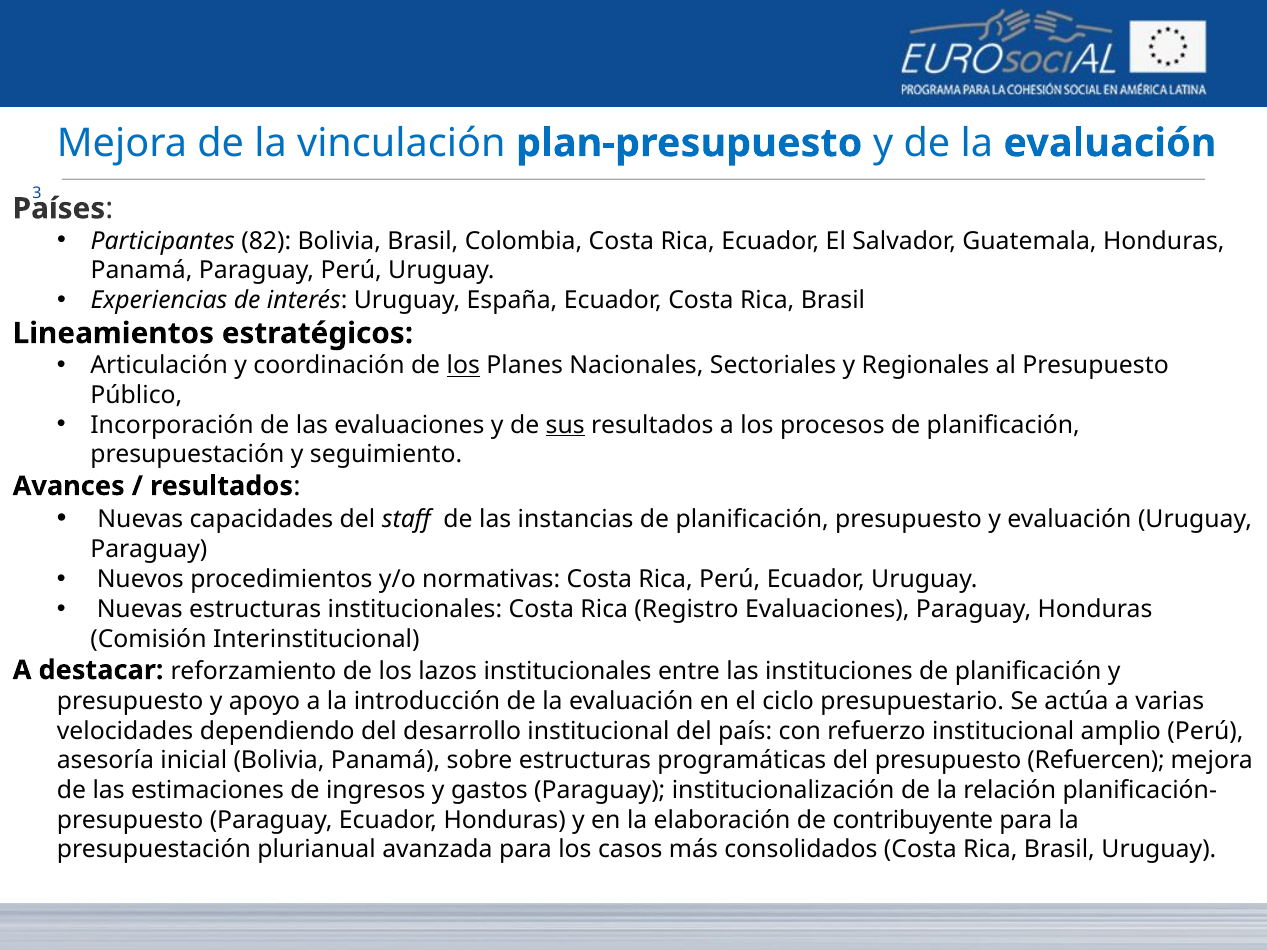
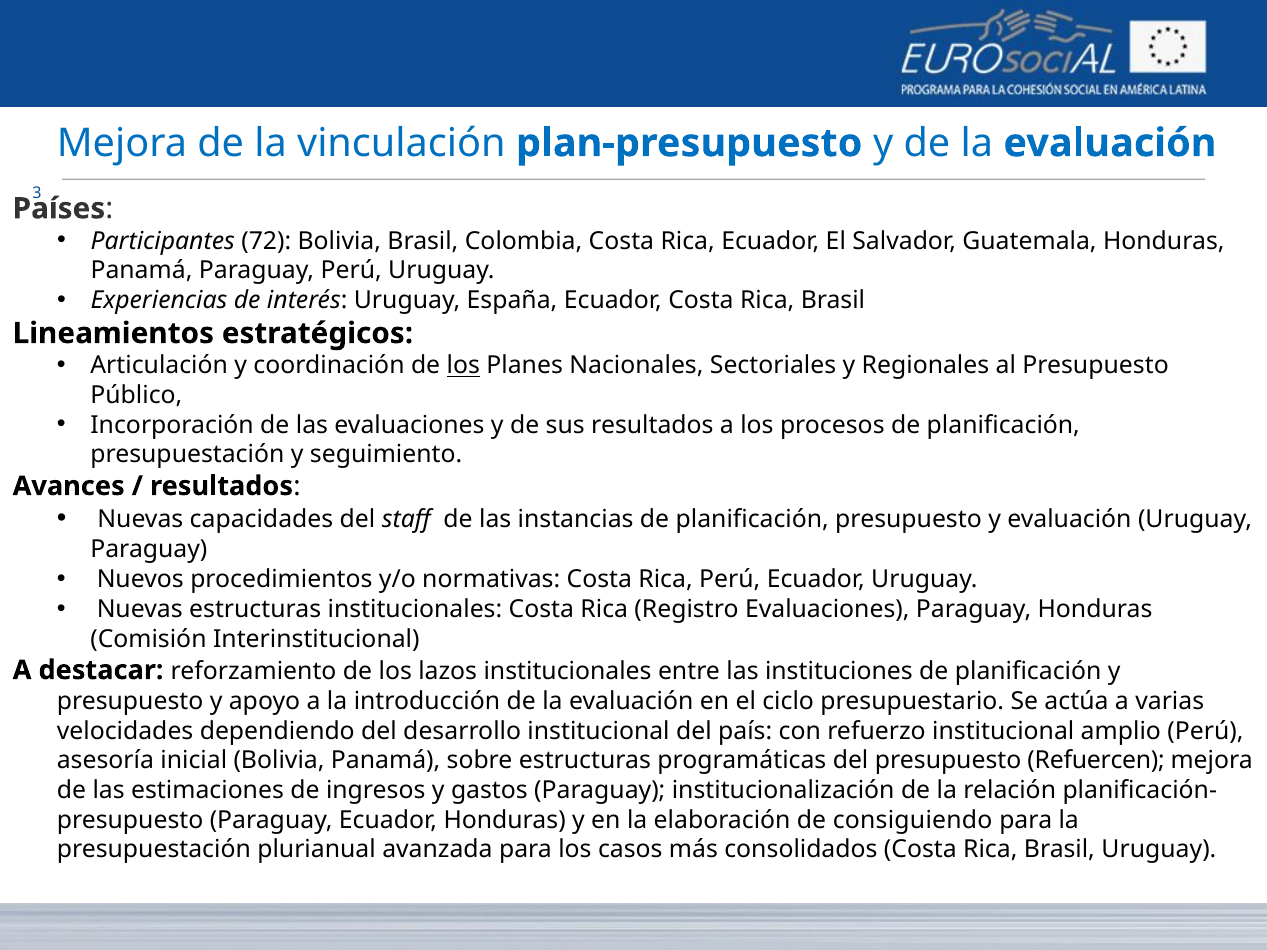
82: 82 -> 72 (266, 241)
sus underline: present -> none (565, 425)
contribuyente: contribuyente -> consiguiendo (913, 820)
